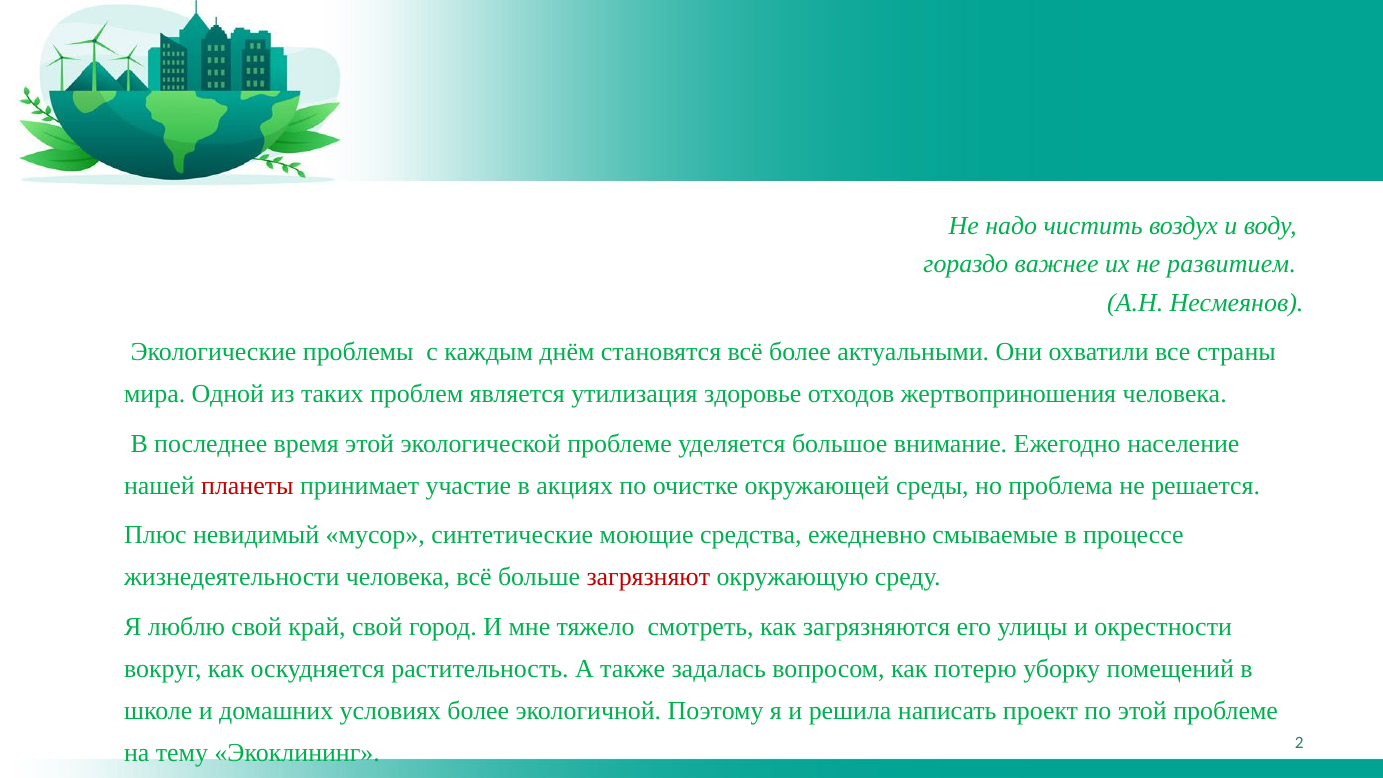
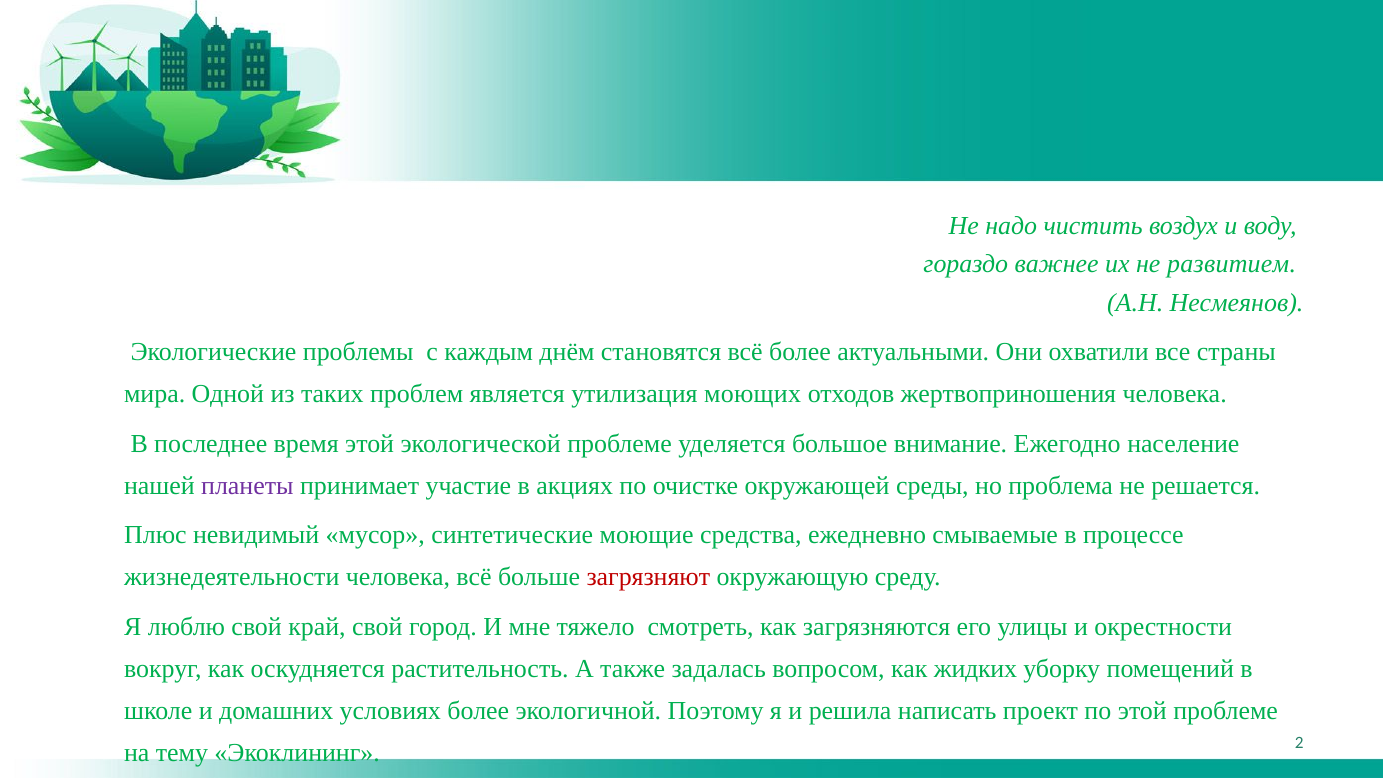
здоровье: здоровье -> моющих (753, 394)
планеты colour: red -> purple (247, 486)
потерю: потерю -> жидких (975, 668)
